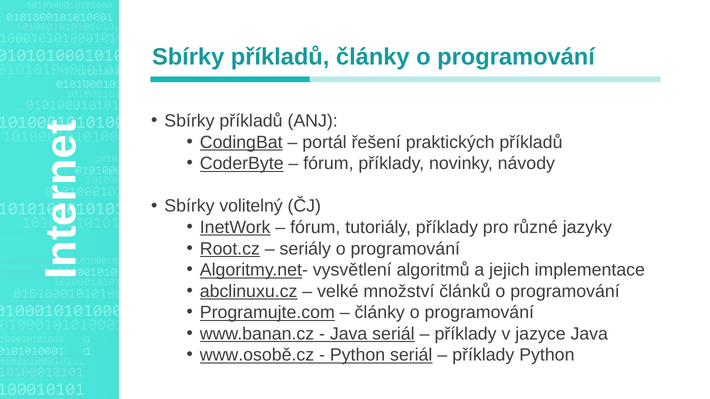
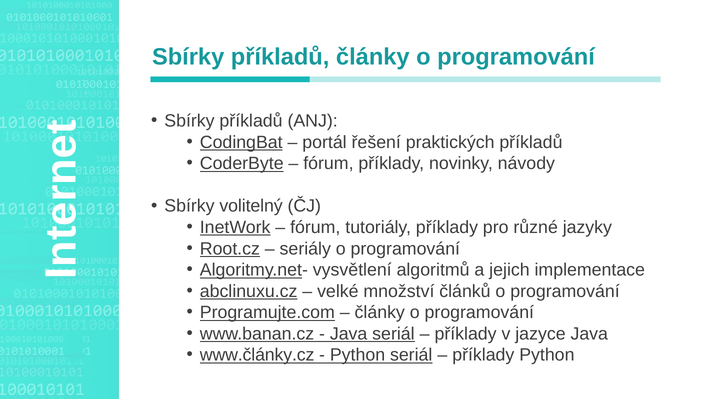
www.osobě.cz: www.osobě.cz -> www.články.cz (257, 355)
